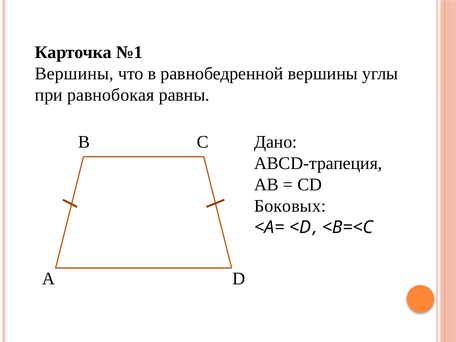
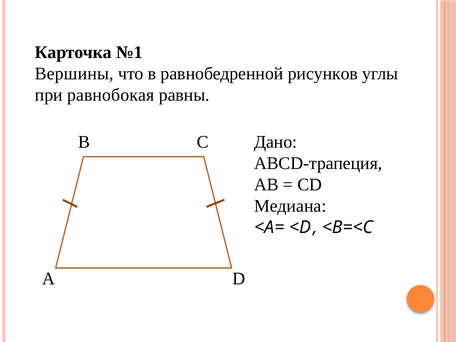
равнобедренной вершины: вершины -> рисунков (323, 74)
Боковых: Боковых -> Медиана (290, 206)
